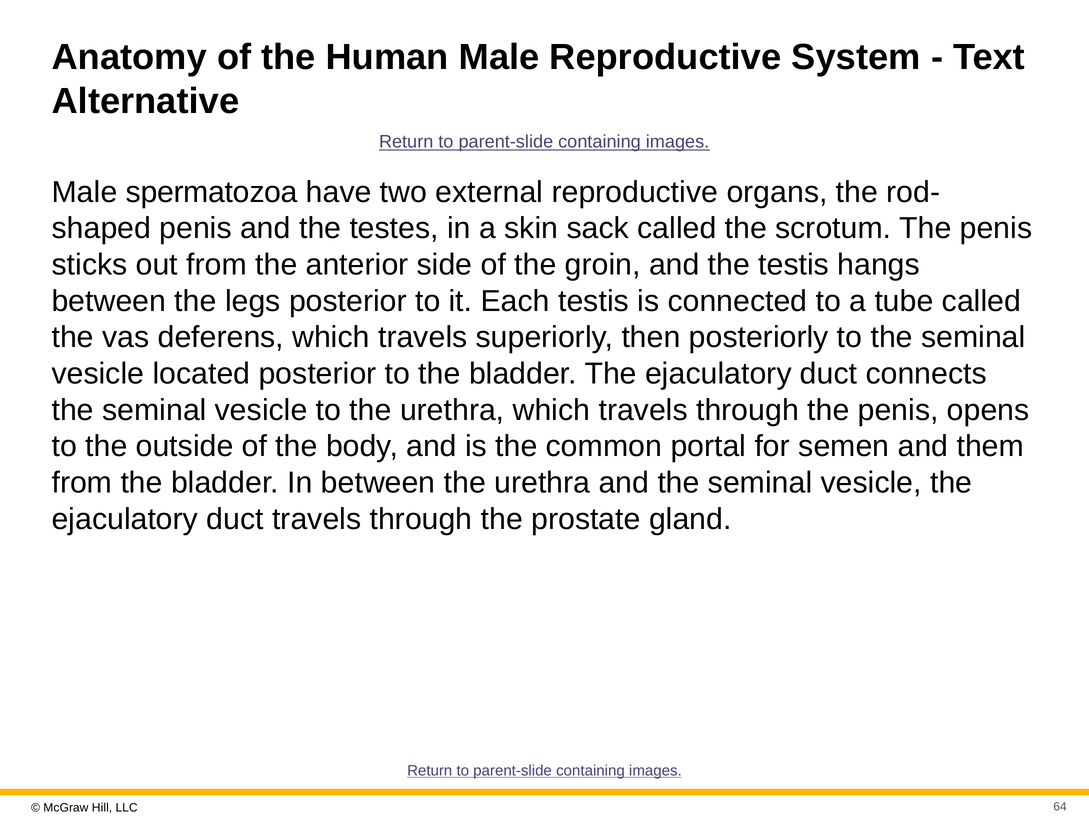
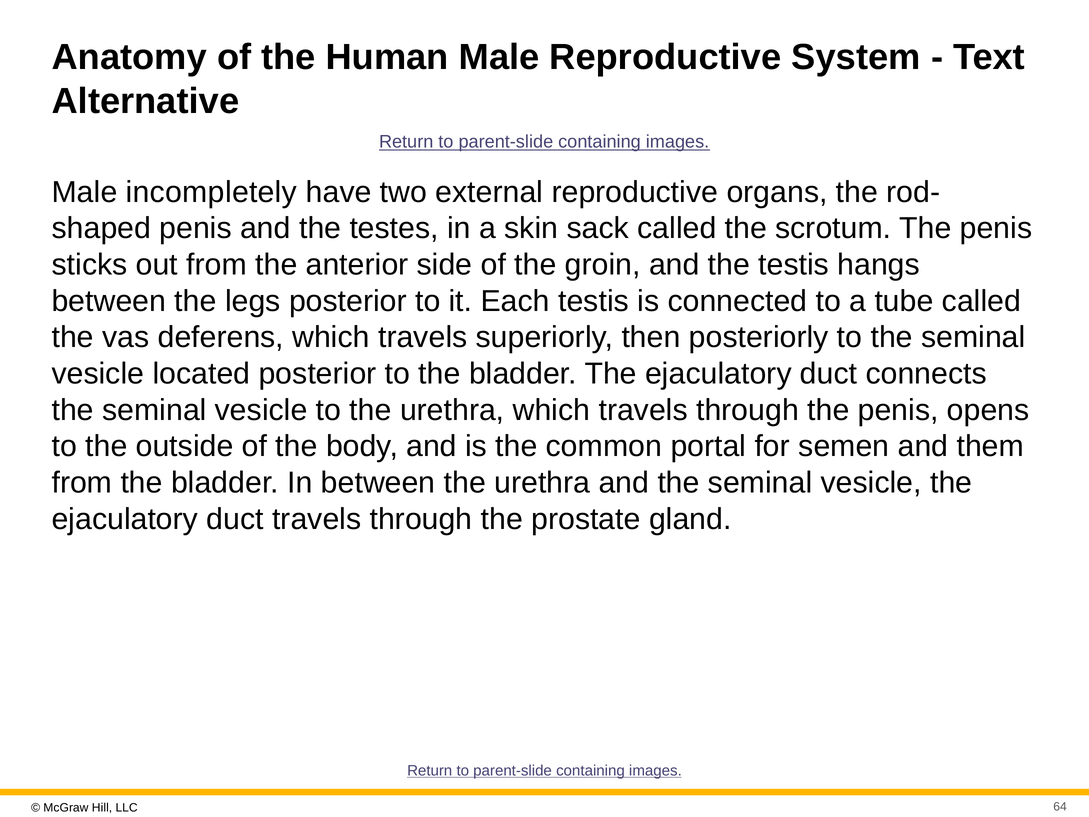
spermatozoa: spermatozoa -> incompletely (211, 192)
